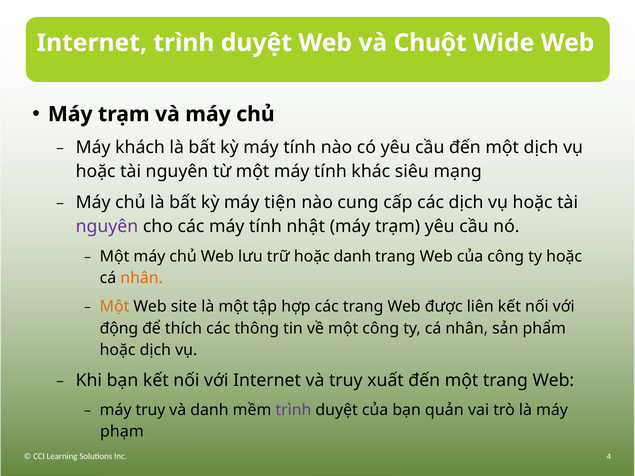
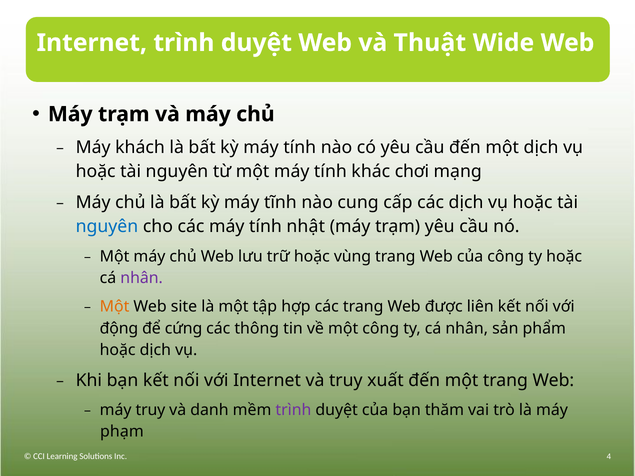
Chuột: Chuột -> Thuật (430, 43)
siêu: siêu -> chơi (412, 171)
tiện: tiện -> tĩnh (280, 203)
nguyên colour: purple -> blue (107, 227)
hoặc danh: danh -> vùng (352, 256)
nhân colour: orange -> purple (142, 278)
thích: thích -> cứng (184, 329)
quản: quản -> thăm (444, 410)
